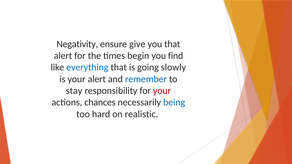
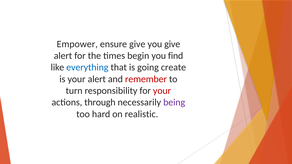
Negativity: Negativity -> Empower (77, 44)
you that: that -> give (172, 44)
slowly: slowly -> create (174, 67)
remember colour: blue -> red (146, 79)
stay: stay -> turn (74, 91)
chances: chances -> through (100, 103)
being colour: blue -> purple (174, 103)
